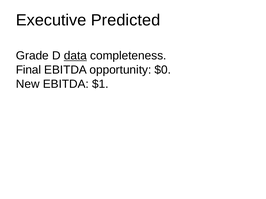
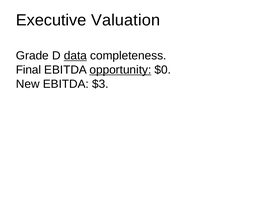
Predicted: Predicted -> Valuation (126, 20)
opportunity underline: none -> present (120, 70)
$1: $1 -> $3 (100, 84)
